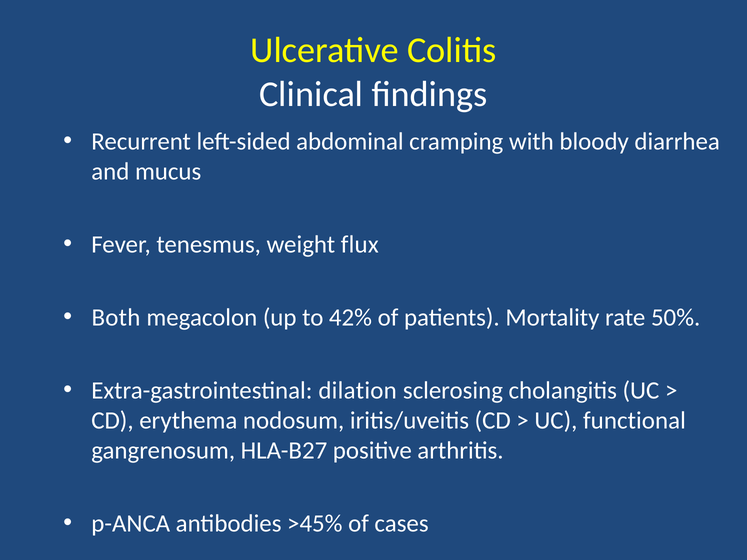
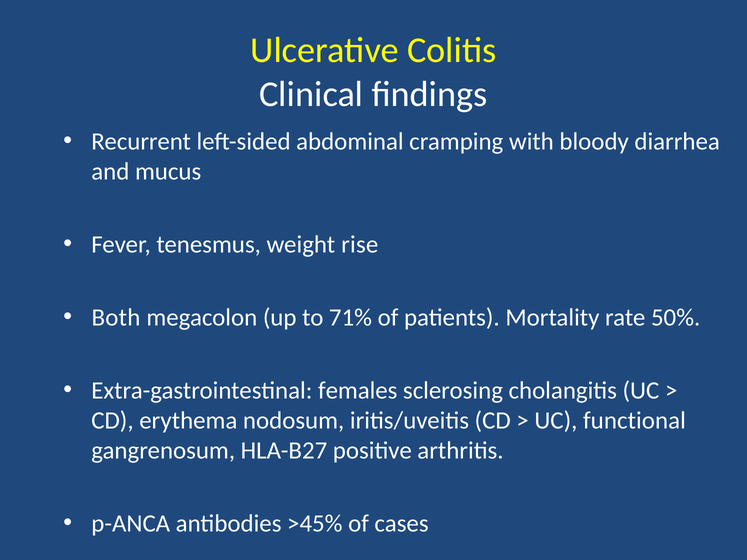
flux: flux -> rise (360, 245)
42%: 42% -> 71% (350, 318)
dilation: dilation -> females (358, 391)
